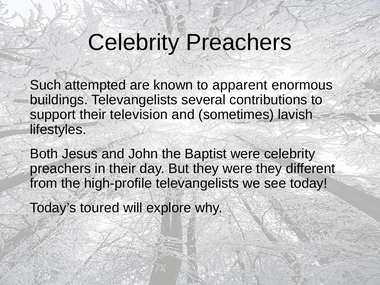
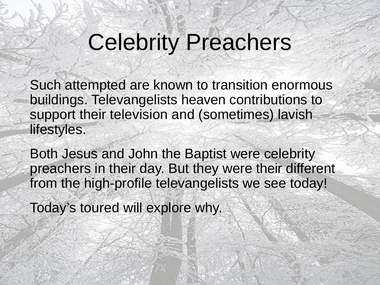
apparent: apparent -> transition (240, 85)
several: several -> heaven (204, 100)
were they: they -> their (269, 169)
